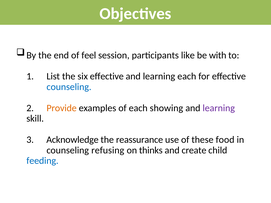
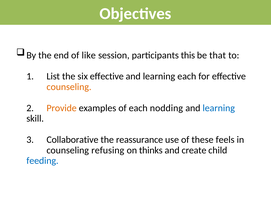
feel: feel -> like (89, 55)
like: like -> this (188, 55)
with: with -> that (218, 55)
counseling colour: blue -> orange (69, 87)
showing: showing -> nodding (166, 108)
learning colour: purple -> blue (219, 108)
Acknowledge: Acknowledge -> Collaborative (72, 140)
food: food -> feels (225, 140)
